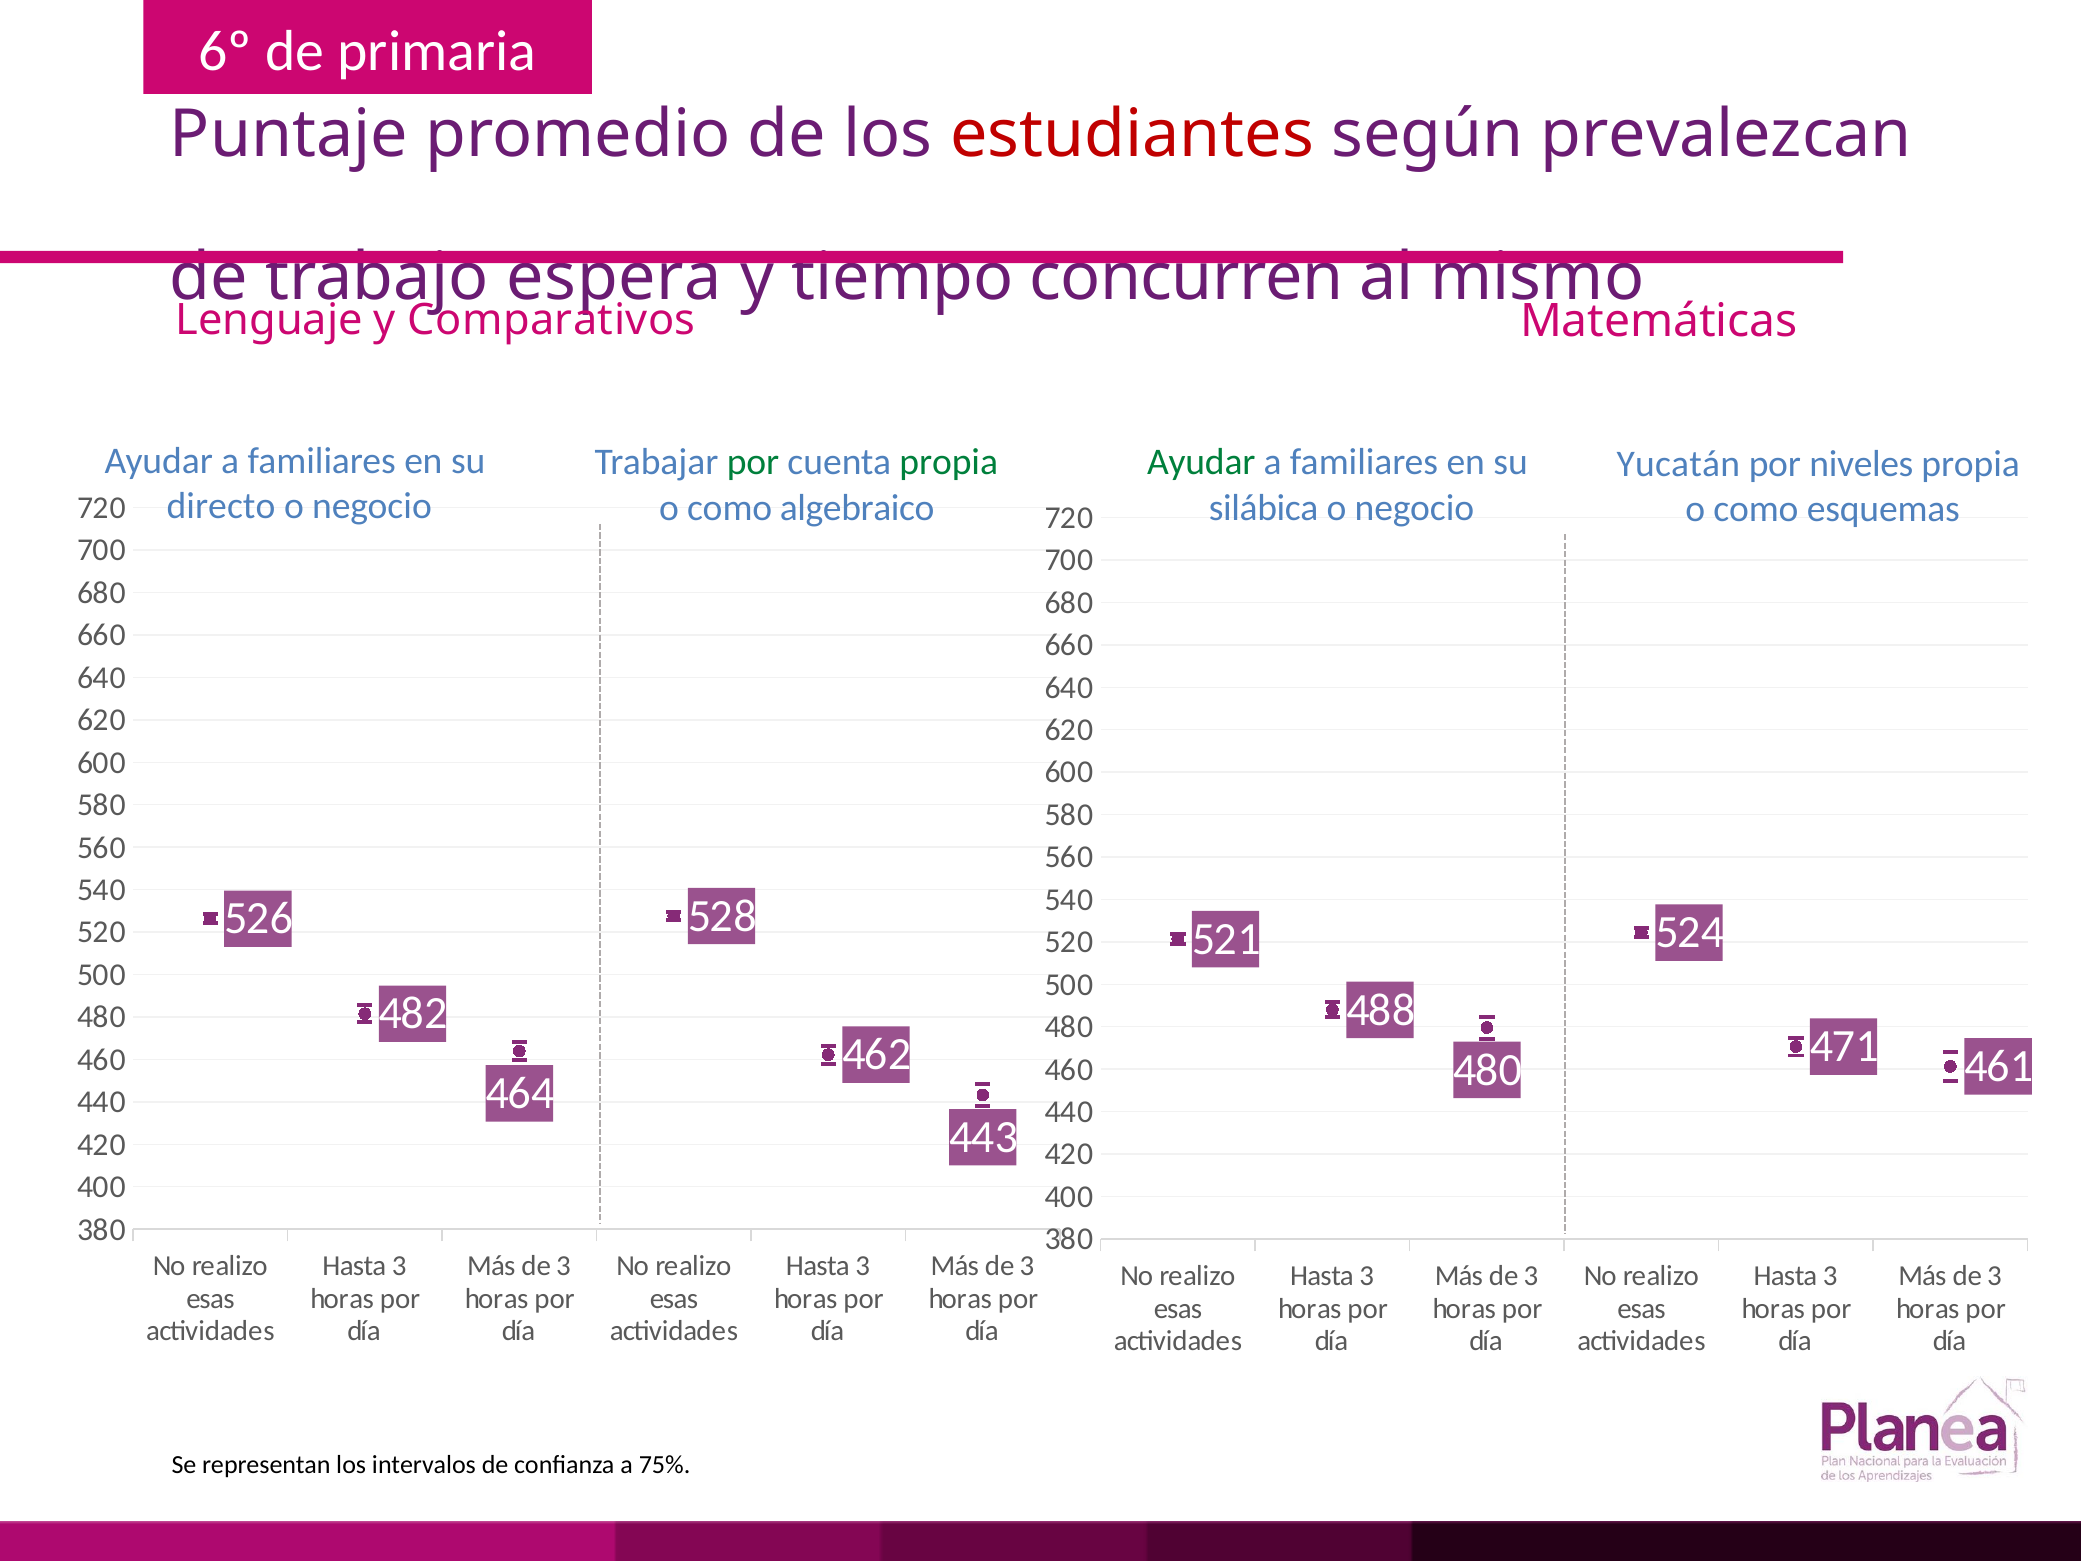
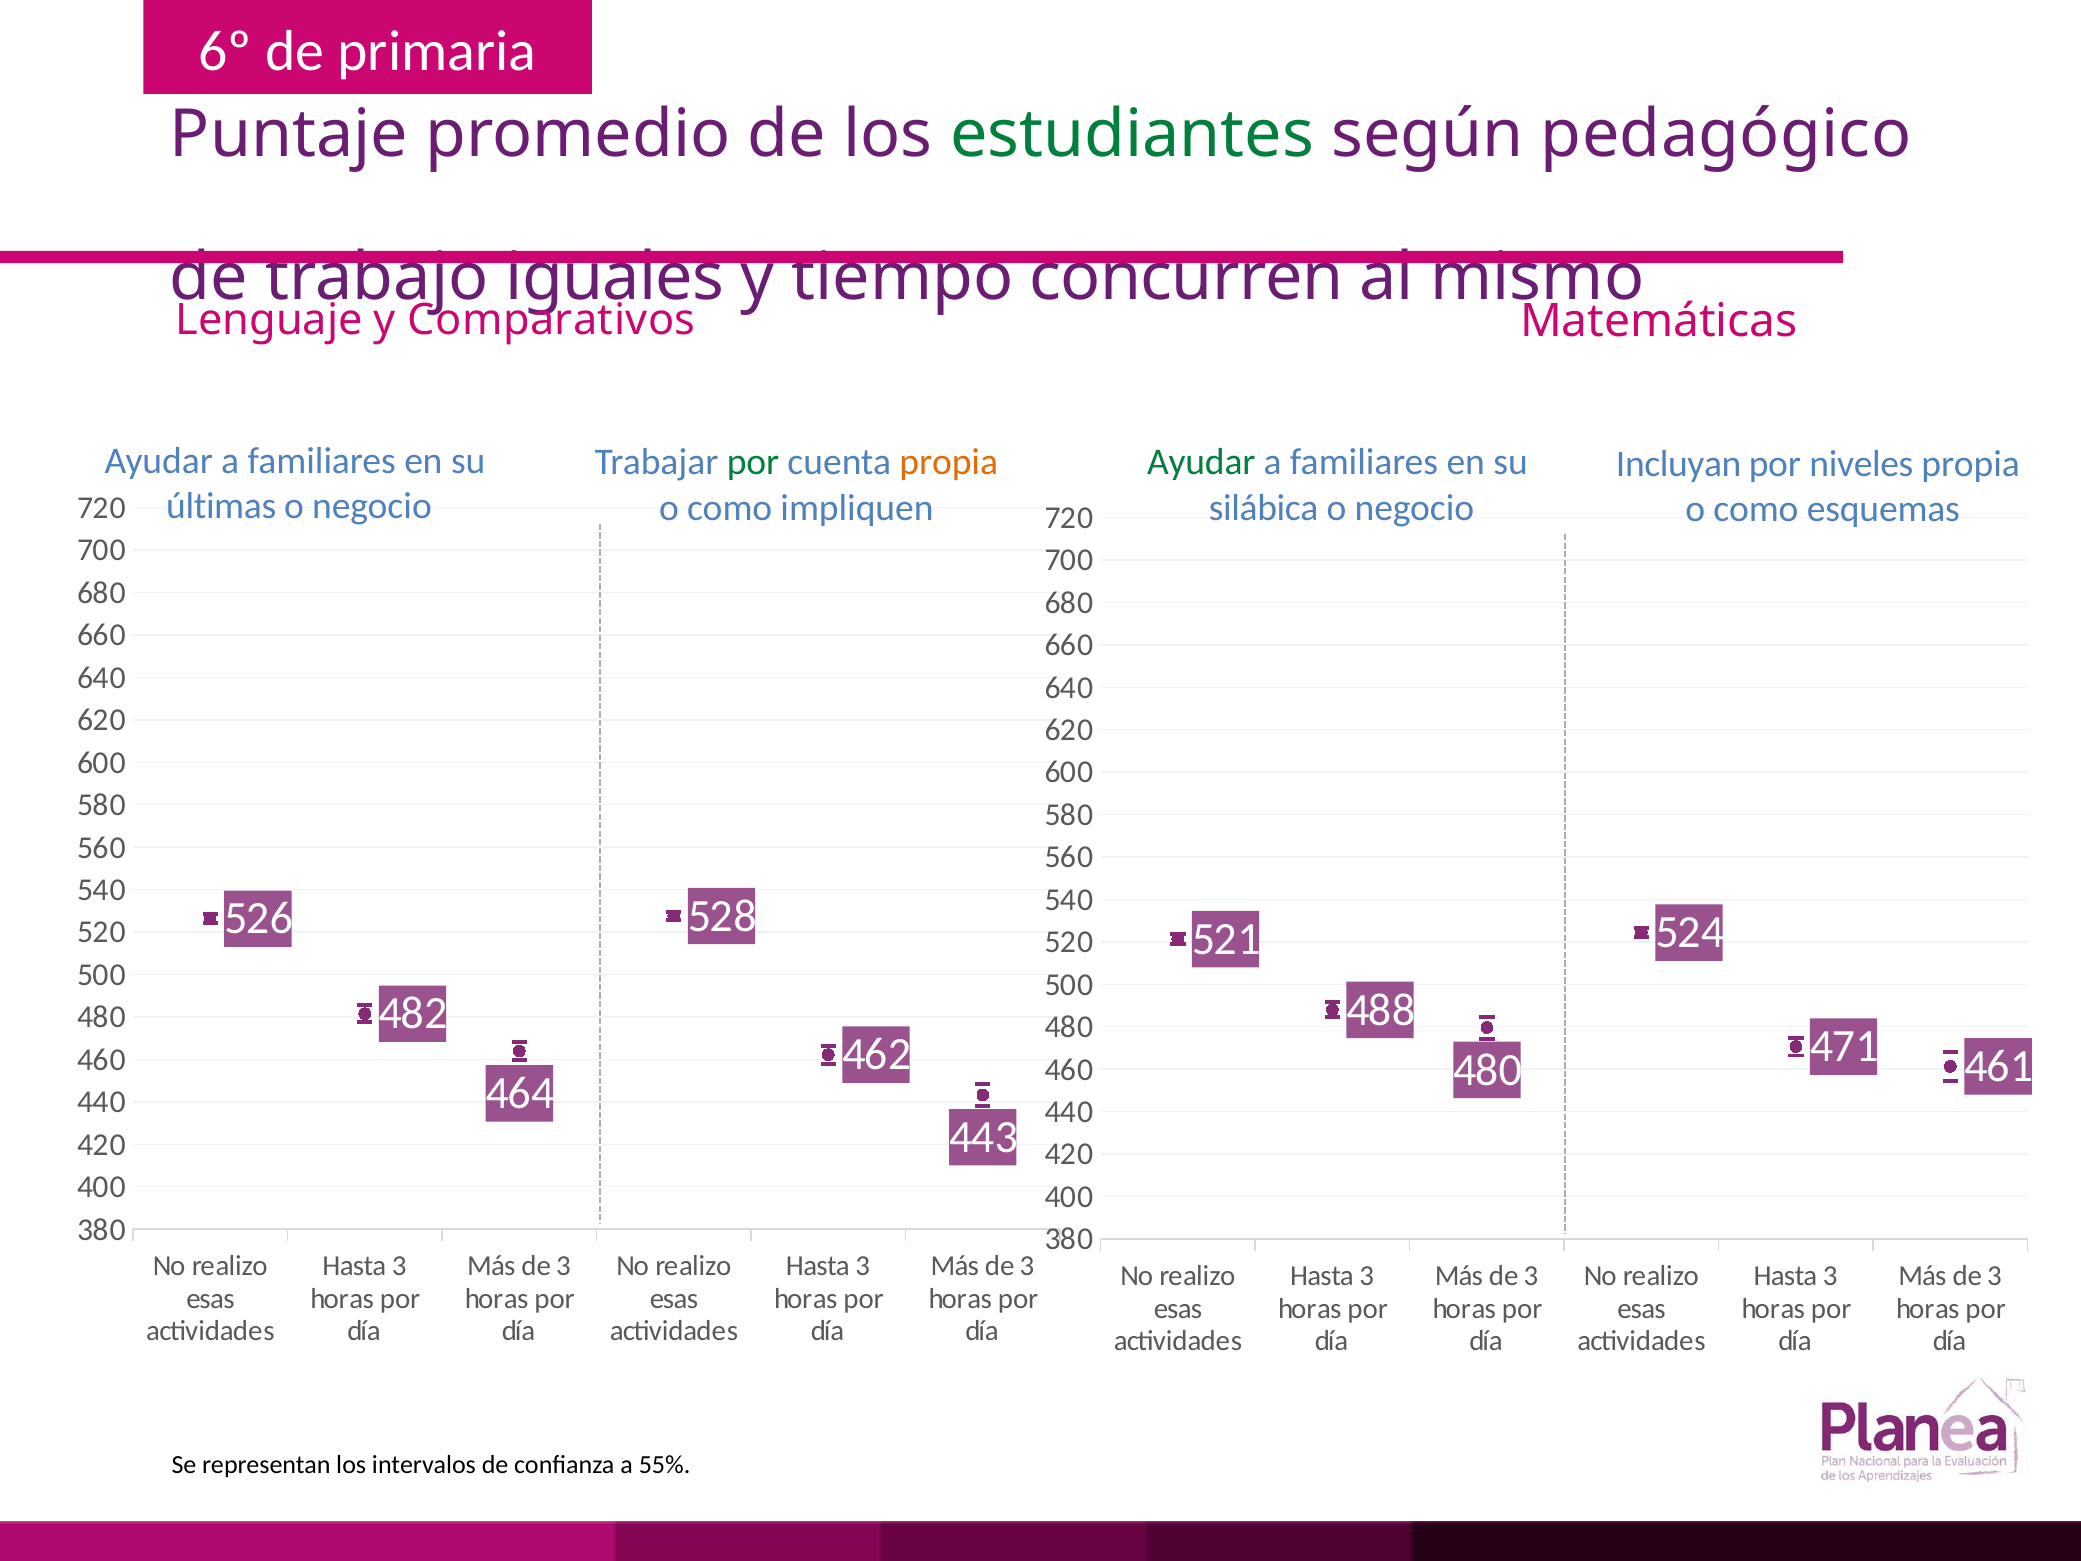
estudiantes colour: red -> green (1132, 134)
prevalezcan: prevalezcan -> pedagógico (1726, 134)
espera: espera -> iguales (615, 278)
propia colour: green -> orange (949, 462)
Yucatán: Yucatán -> Incluyan (1679, 464)
directo: directo -> últimas (221, 506)
algebraico: algebraico -> impliquen (857, 508)
75%: 75% -> 55% (665, 1465)
